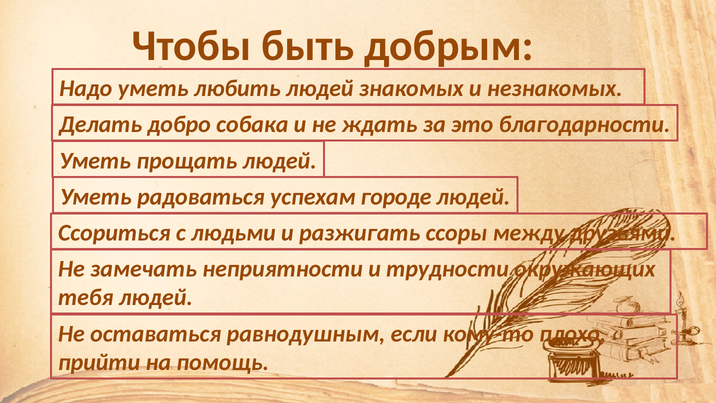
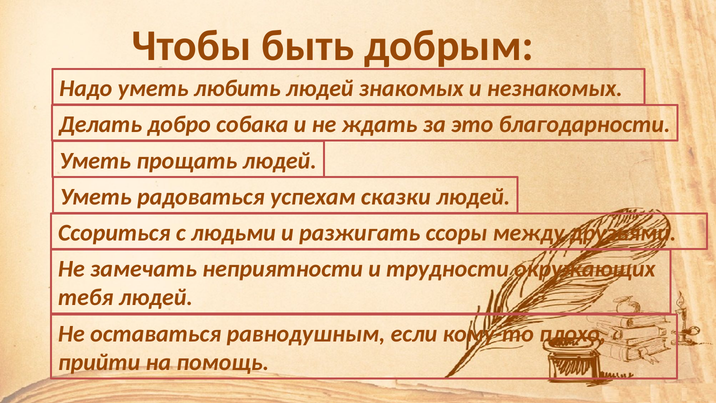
городе: городе -> сказки (396, 197)
